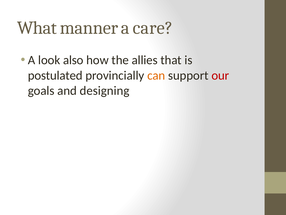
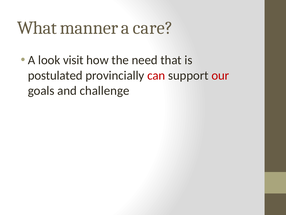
also: also -> visit (73, 60)
allies: allies -> need (145, 60)
can colour: orange -> red (156, 75)
designing: designing -> challenge (105, 91)
